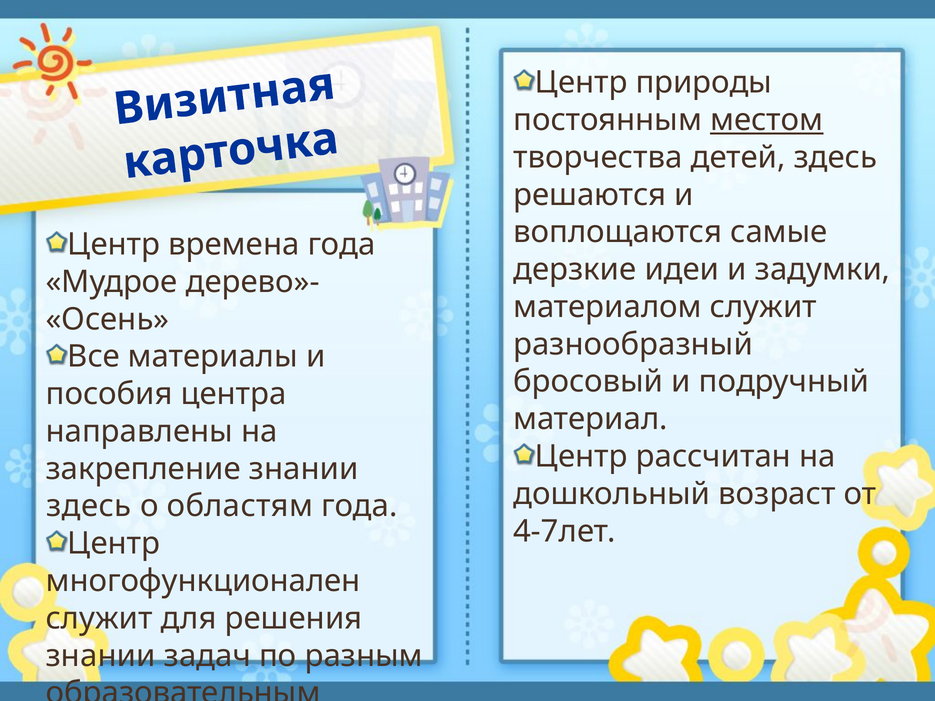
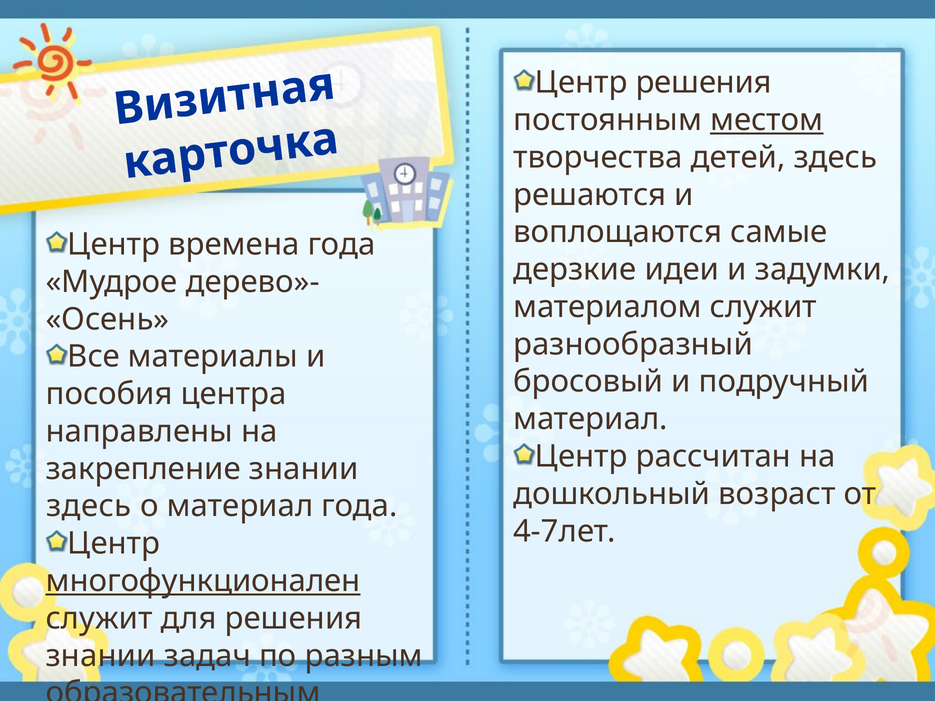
Центр природы: природы -> решения (704, 83)
о областям: областям -> материал (240, 506)
многофункционален underline: none -> present (203, 581)
